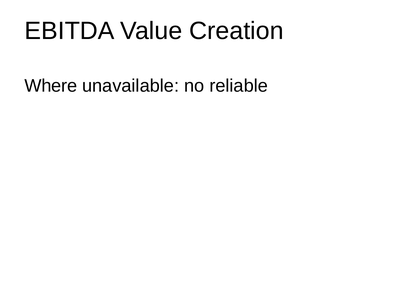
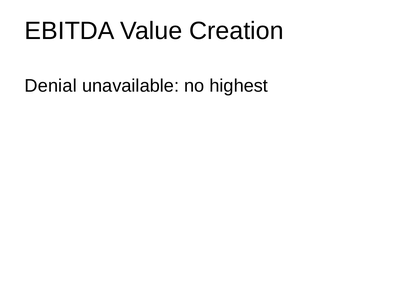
Where: Where -> Denial (51, 86)
reliable: reliable -> highest (239, 86)
